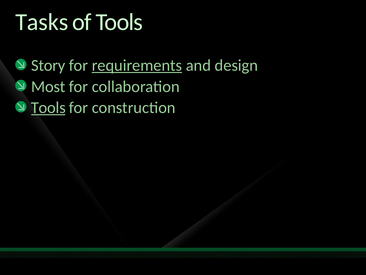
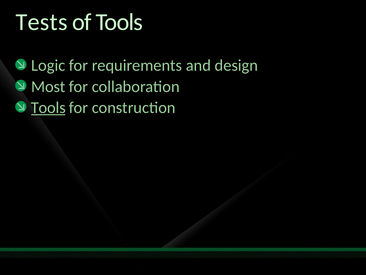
Tasks: Tasks -> Tests (42, 22)
Story: Story -> Logic (48, 65)
requirements underline: present -> none (137, 65)
